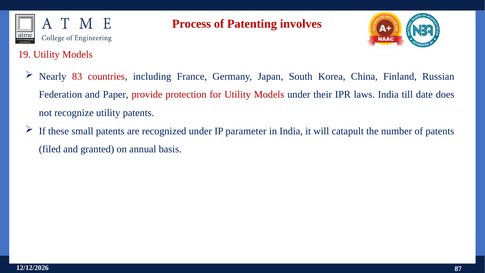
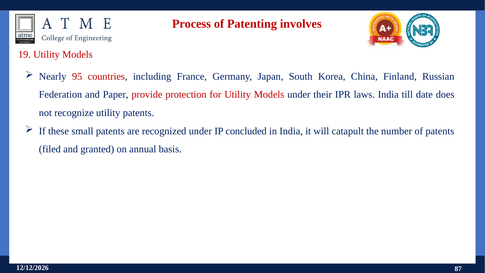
83: 83 -> 95 (77, 76)
parameter: parameter -> concluded (246, 131)
